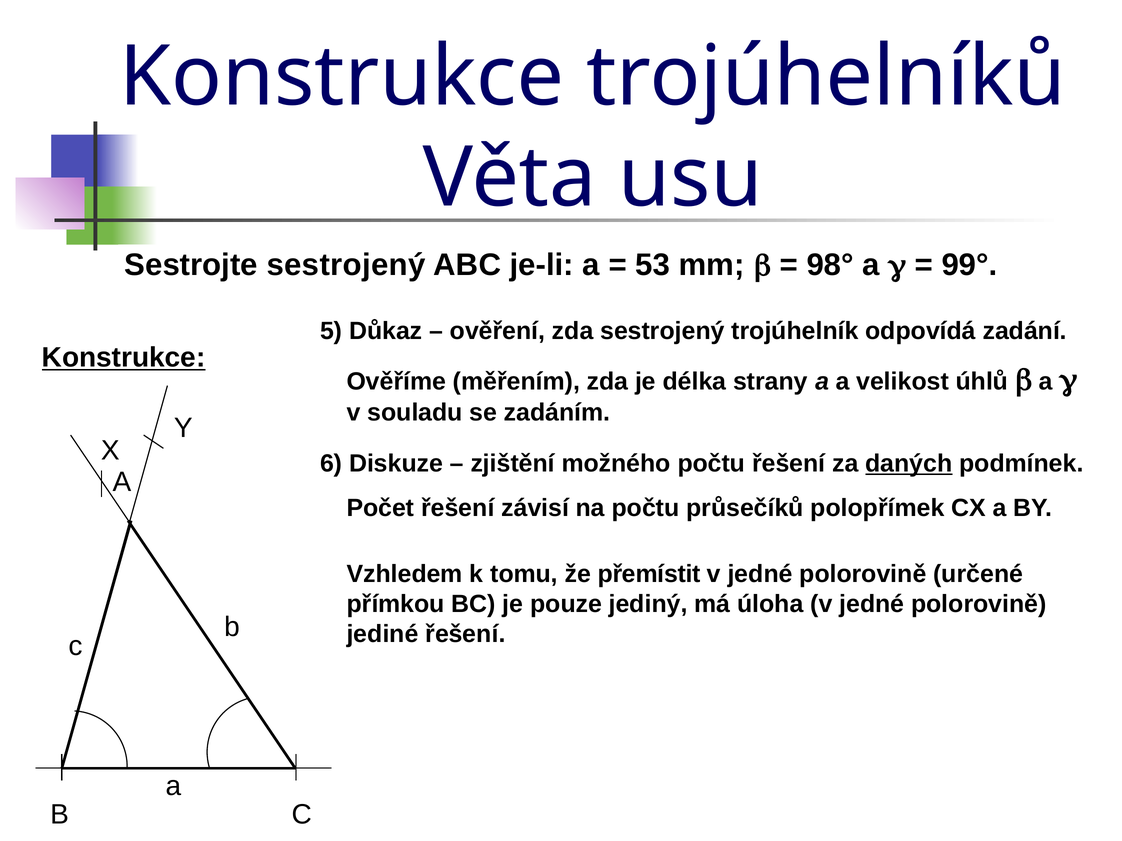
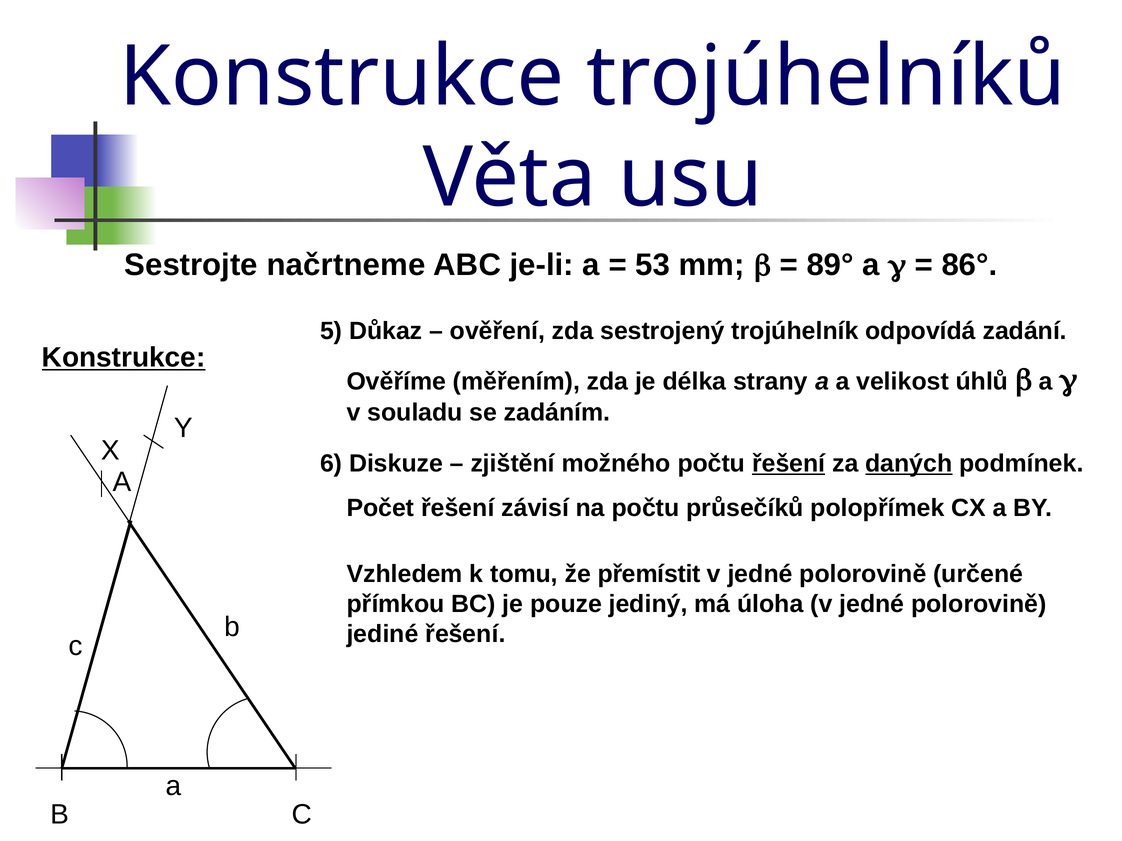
Sestrojte sestrojený: sestrojený -> načrtneme (346, 265)
98°: 98° -> 89° (830, 265)
99°: 99° -> 86° (969, 265)
řešení underline: none -> present (789, 464)
